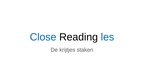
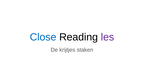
les colour: blue -> purple (107, 37)
